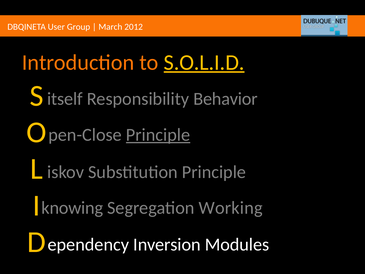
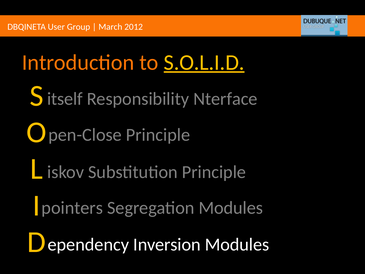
Behavior: Behavior -> Nterface (225, 99)
Principle underline: present -> none (158, 135)
knowing: knowing -> pointers (72, 208)
Segregation Working: Working -> Modules (231, 208)
